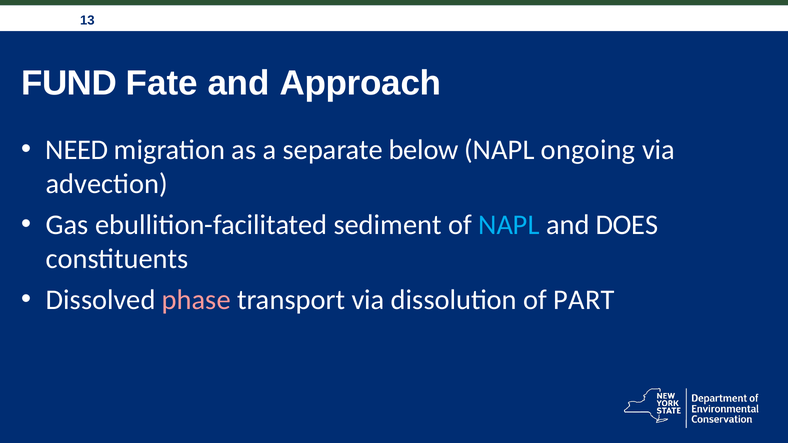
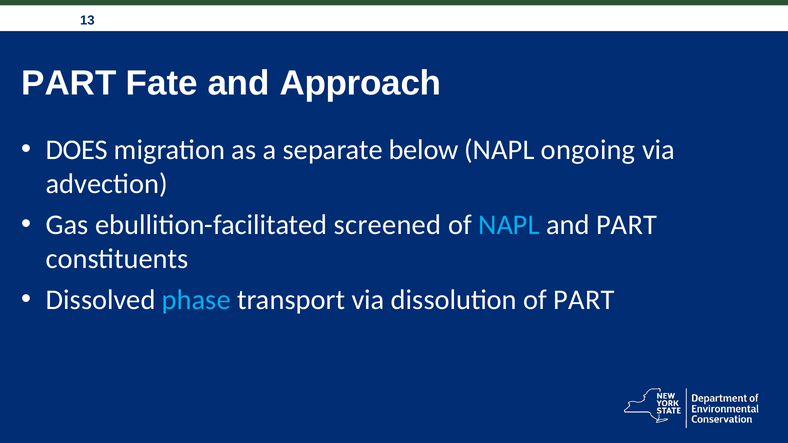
FUND: FUND -> PART (69, 83)
NEED: NEED -> DOES (77, 150)
sediment: sediment -> screened (387, 225)
and DOES: DOES -> PART (627, 225)
phase colour: pink -> light blue (196, 300)
